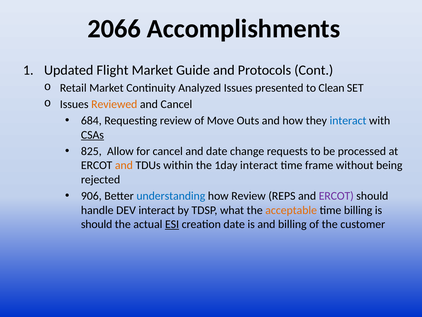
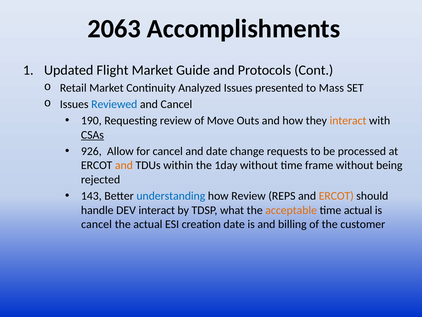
2066: 2066 -> 2063 (114, 29)
Clean: Clean -> Mass (331, 88)
Reviewed colour: orange -> blue (114, 104)
684: 684 -> 190 (91, 121)
interact colour: blue -> orange (348, 121)
825: 825 -> 926 (91, 151)
1day interact: interact -> without (259, 165)
906: 906 -> 143 (91, 196)
ERCOT colour: purple -> orange (336, 196)
time billing: billing -> actual (358, 210)
should: should -> cancel (96, 224)
ESI underline: present -> none (172, 224)
